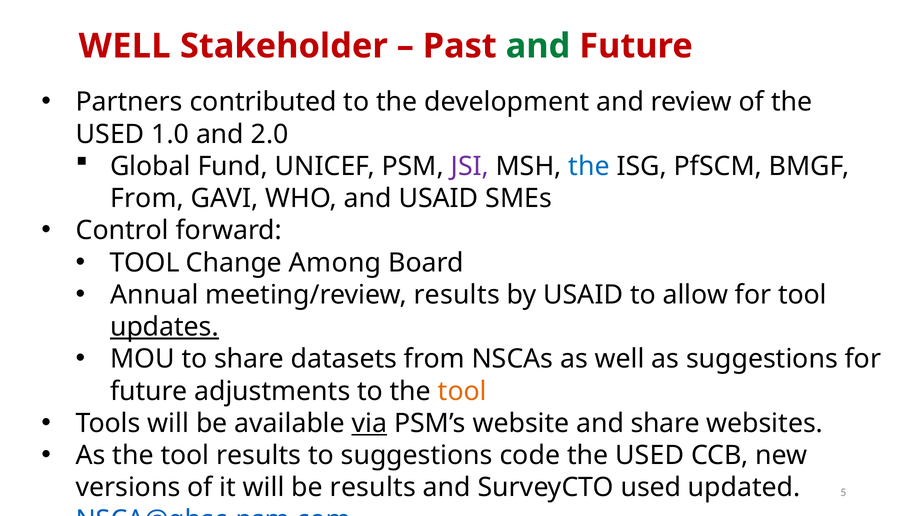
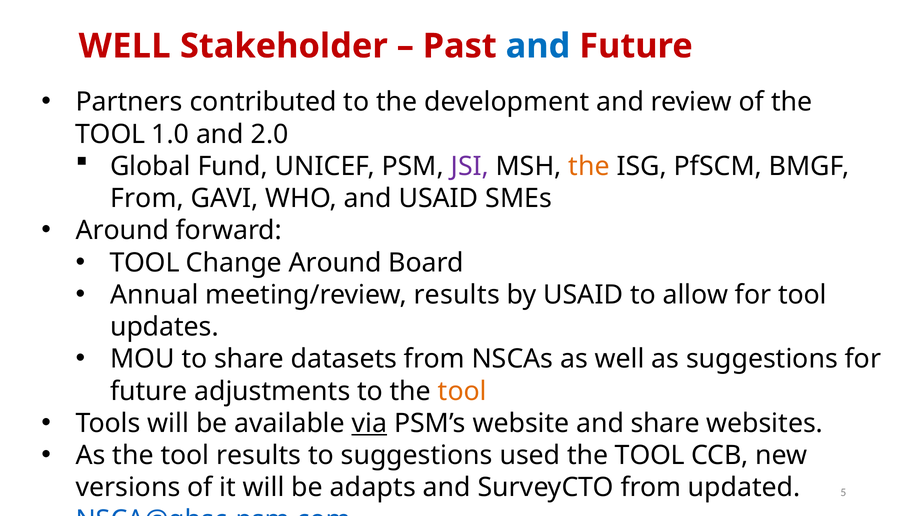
and colour: green -> blue (538, 46)
USED: USED -> TOOL (110, 134)
the colour: blue -> orange (589, 166)
Control: Control -> Around (122, 230)
Change Among: Among -> Around (335, 262)
updates underline: present -> none (164, 327)
code: code -> used (530, 455)
USED: USED -> TOOL (650, 455)
be results: results -> adapts (373, 487)
SurveyCTO used: used -> from (651, 487)
